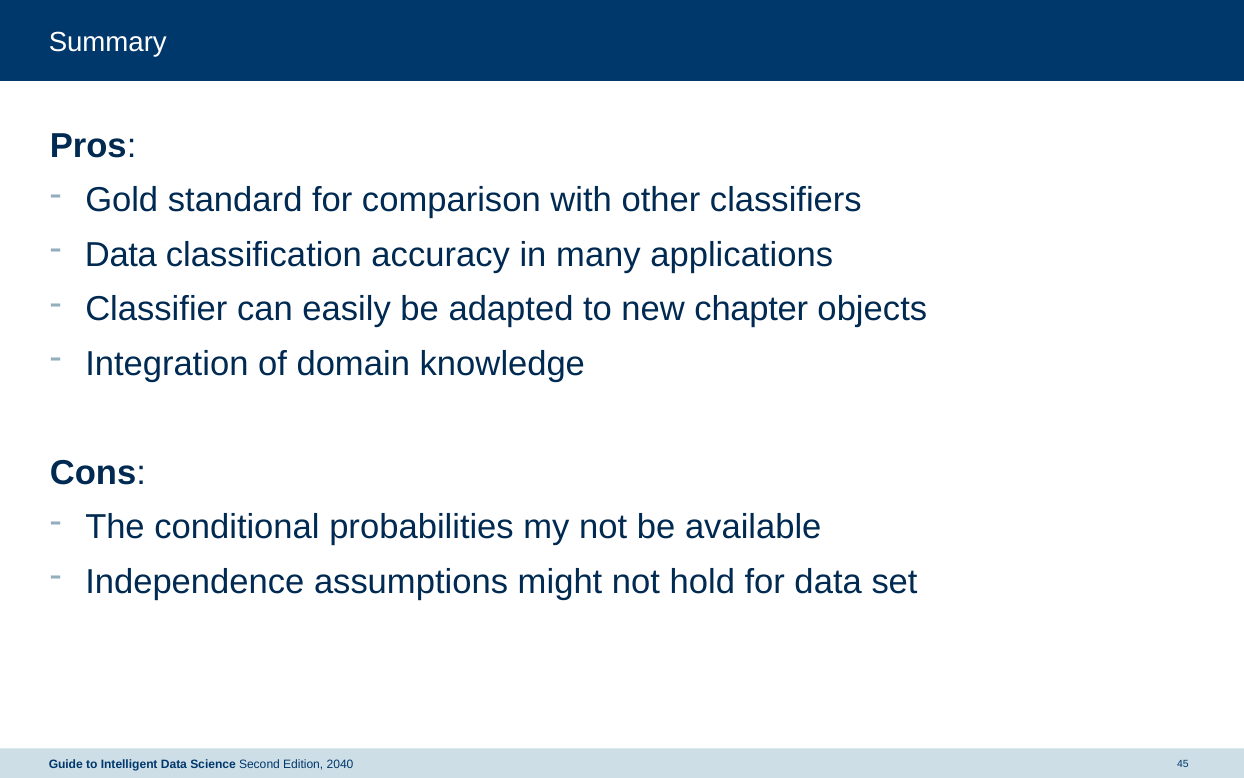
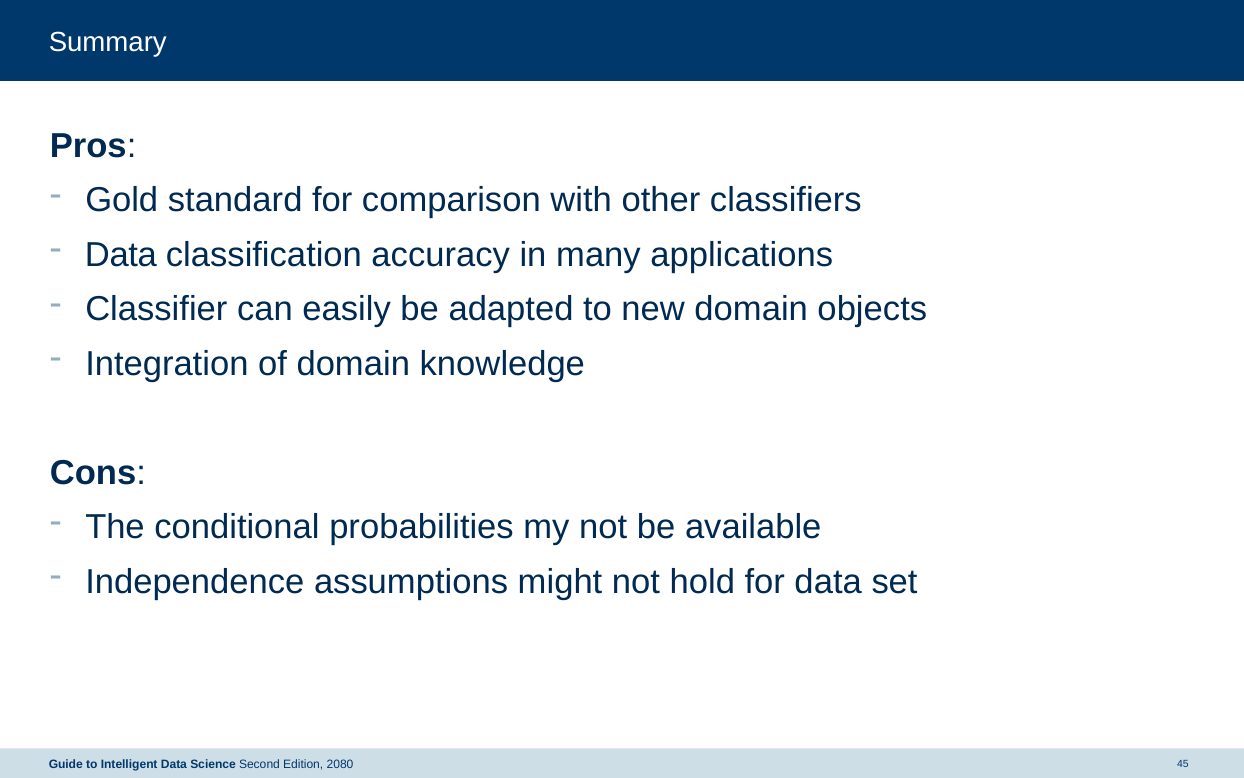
new chapter: chapter -> domain (751, 309)
2040: 2040 -> 2080 (340, 764)
